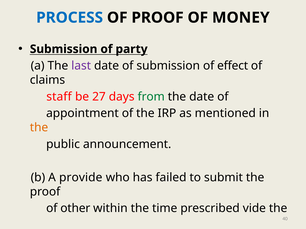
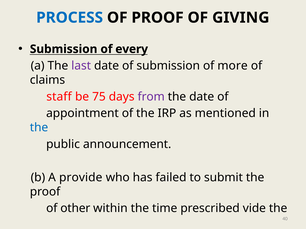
MONEY: MONEY -> GIVING (241, 18)
party: party -> every (132, 49)
effect: effect -> more (233, 66)
27: 27 -> 75 (99, 97)
from colour: green -> purple (151, 97)
the colour: orange -> blue (39, 128)
